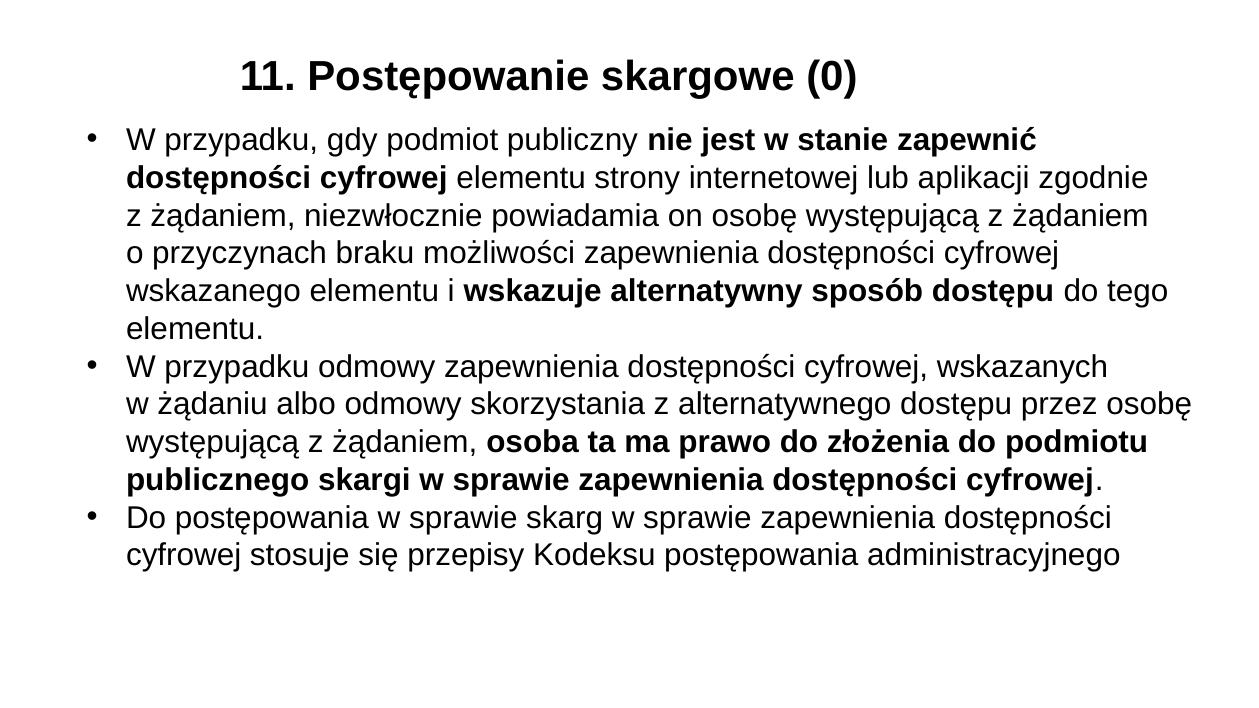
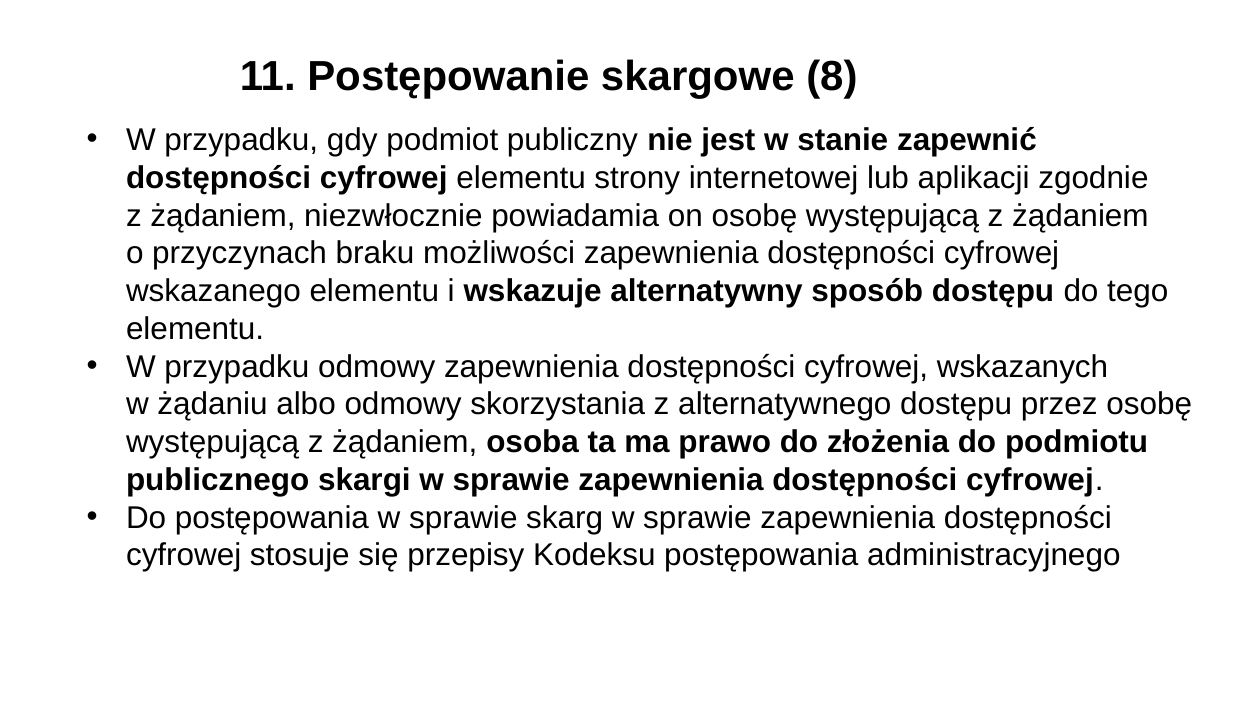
0: 0 -> 8 (832, 77)
